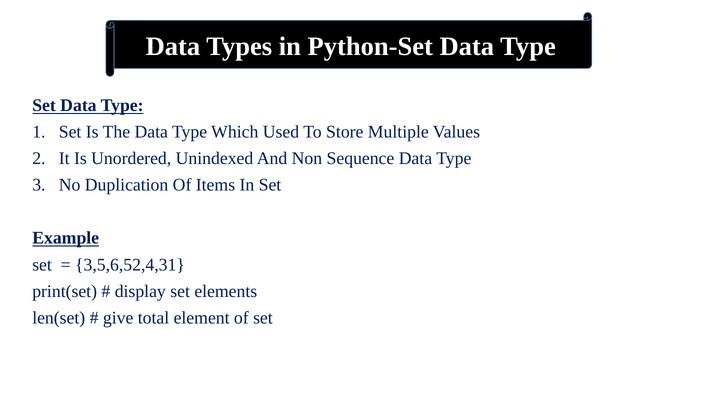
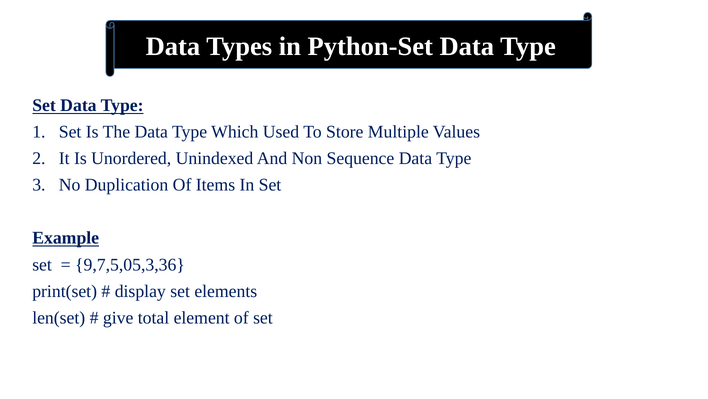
3,5,6,52,4,31: 3,5,6,52,4,31 -> 9,7,5,05,3,36 (130, 264)
